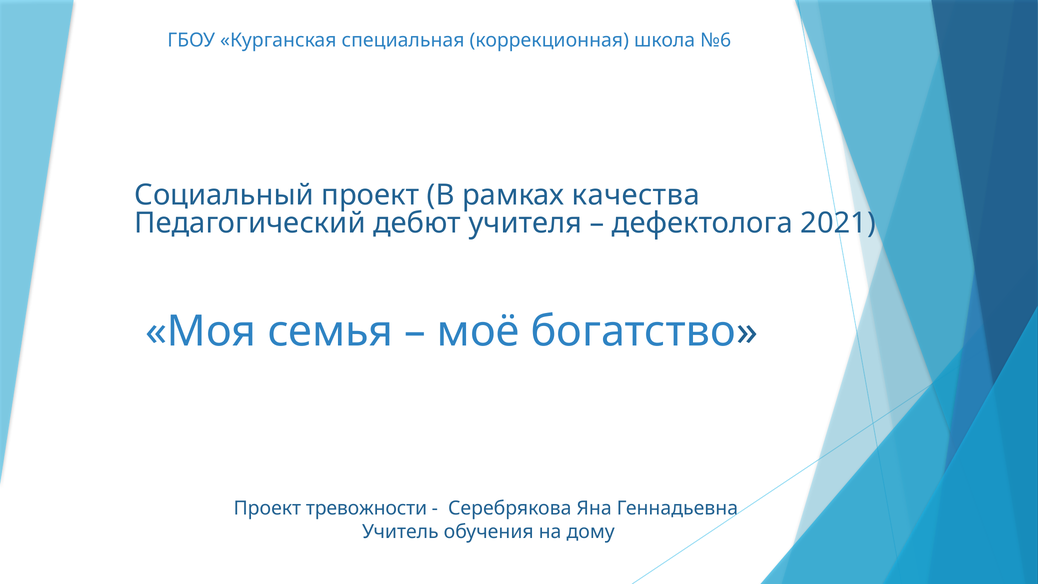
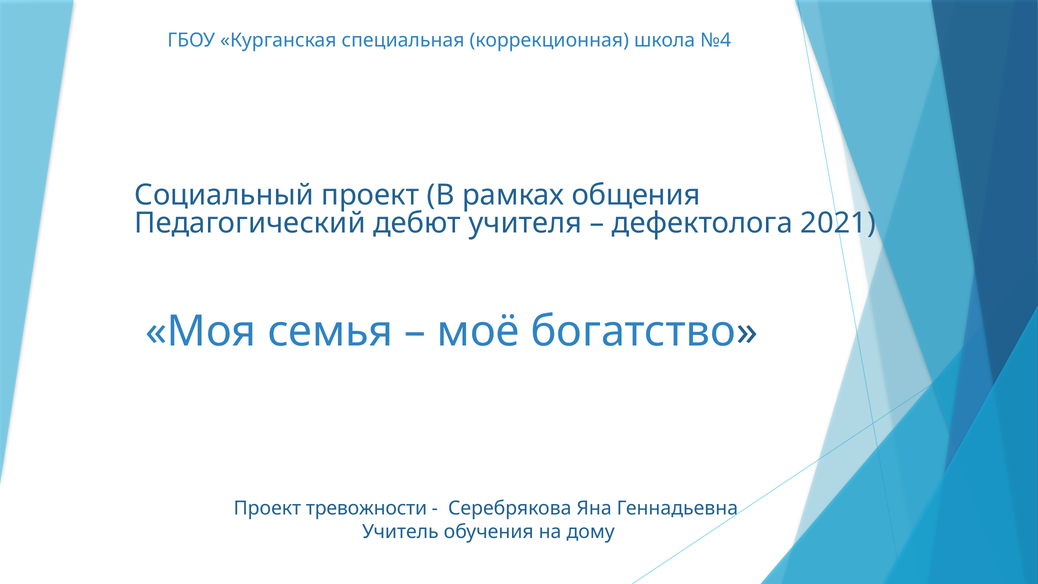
№6: №6 -> №4 (716, 41)
качества: качества -> общения (636, 195)
